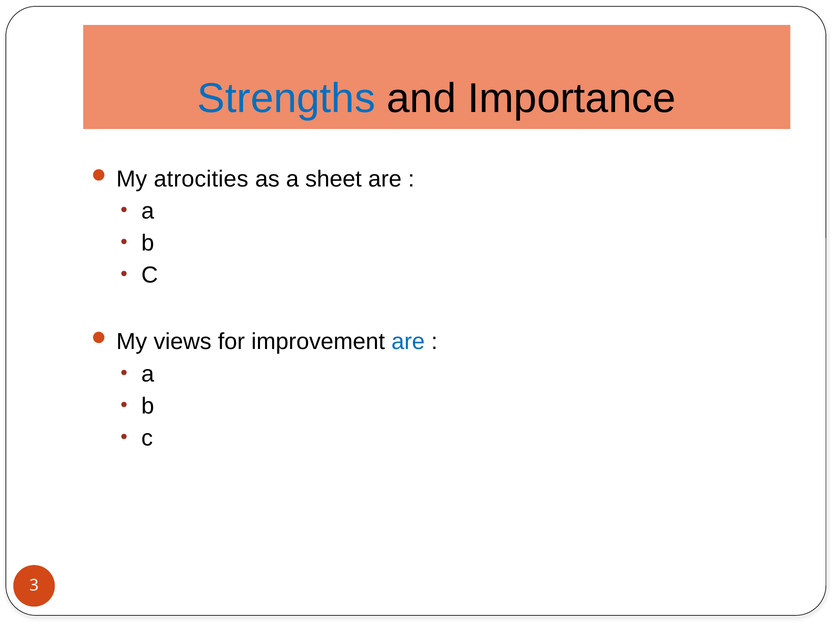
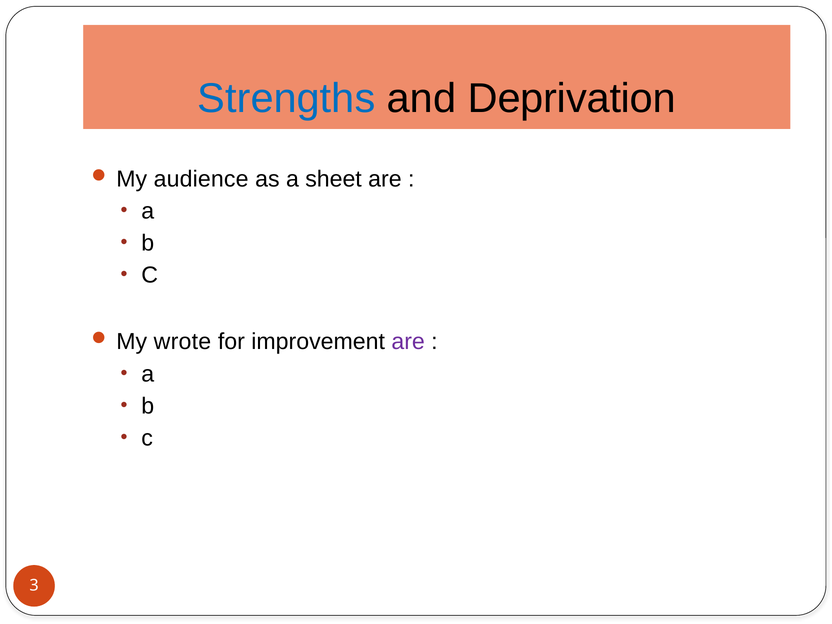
Importance: Importance -> Deprivation (572, 99)
atrocities: atrocities -> audience (201, 179)
views: views -> wrote (182, 342)
are colour: blue -> purple (408, 342)
